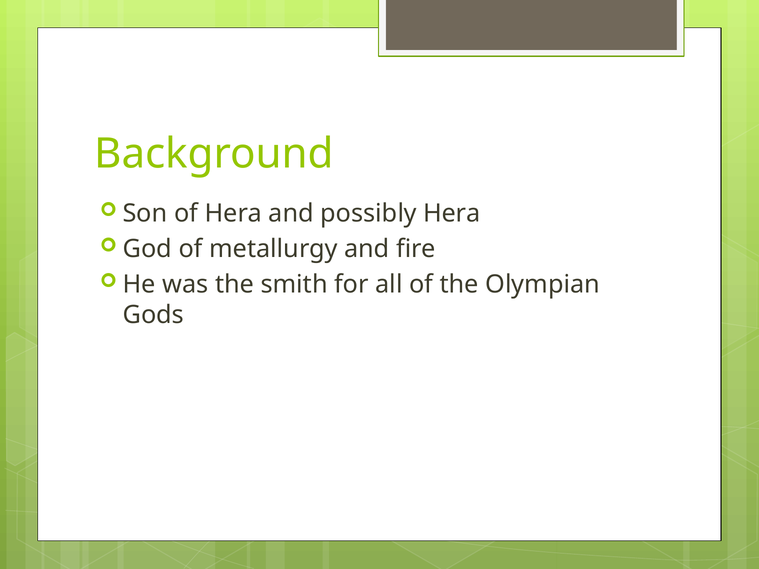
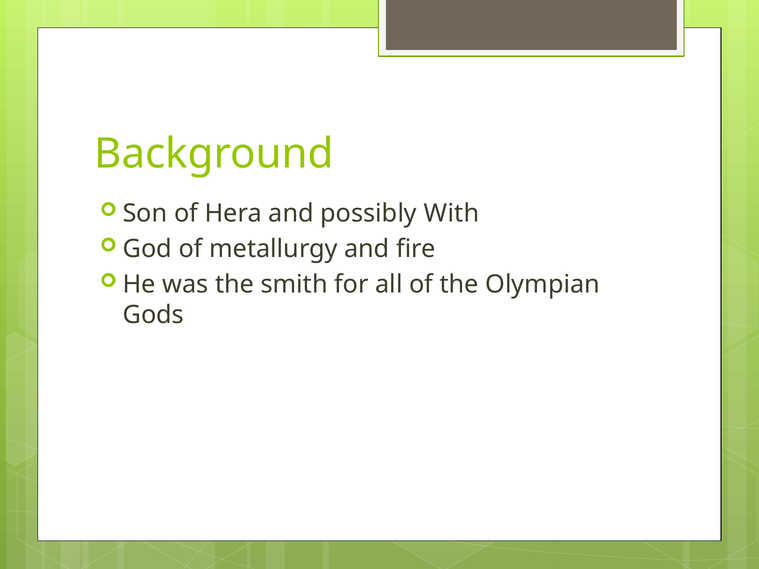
possibly Hera: Hera -> With (452, 214)
